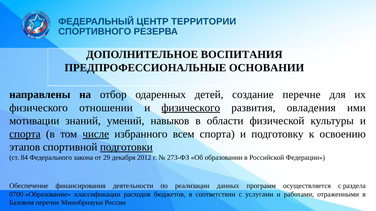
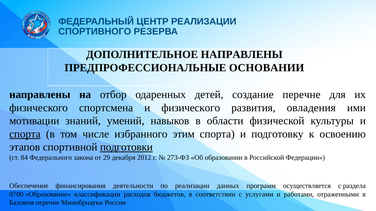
ТЕРРИТОРИИ: ТЕРРИТОРИИ -> РЕАЛИЗАЦИИ (204, 22)
ДОПОЛНИТЕЛЬНОЕ ВОСПИТАНИЯ: ВОСПИТАНИЯ -> НАПРАВЛЕНЫ (242, 55)
отношении: отношении -> спортсмена (106, 108)
физического underline: present -> none (191, 108)
числе underline: present -> none (96, 134)
всем: всем -> этим (184, 134)
